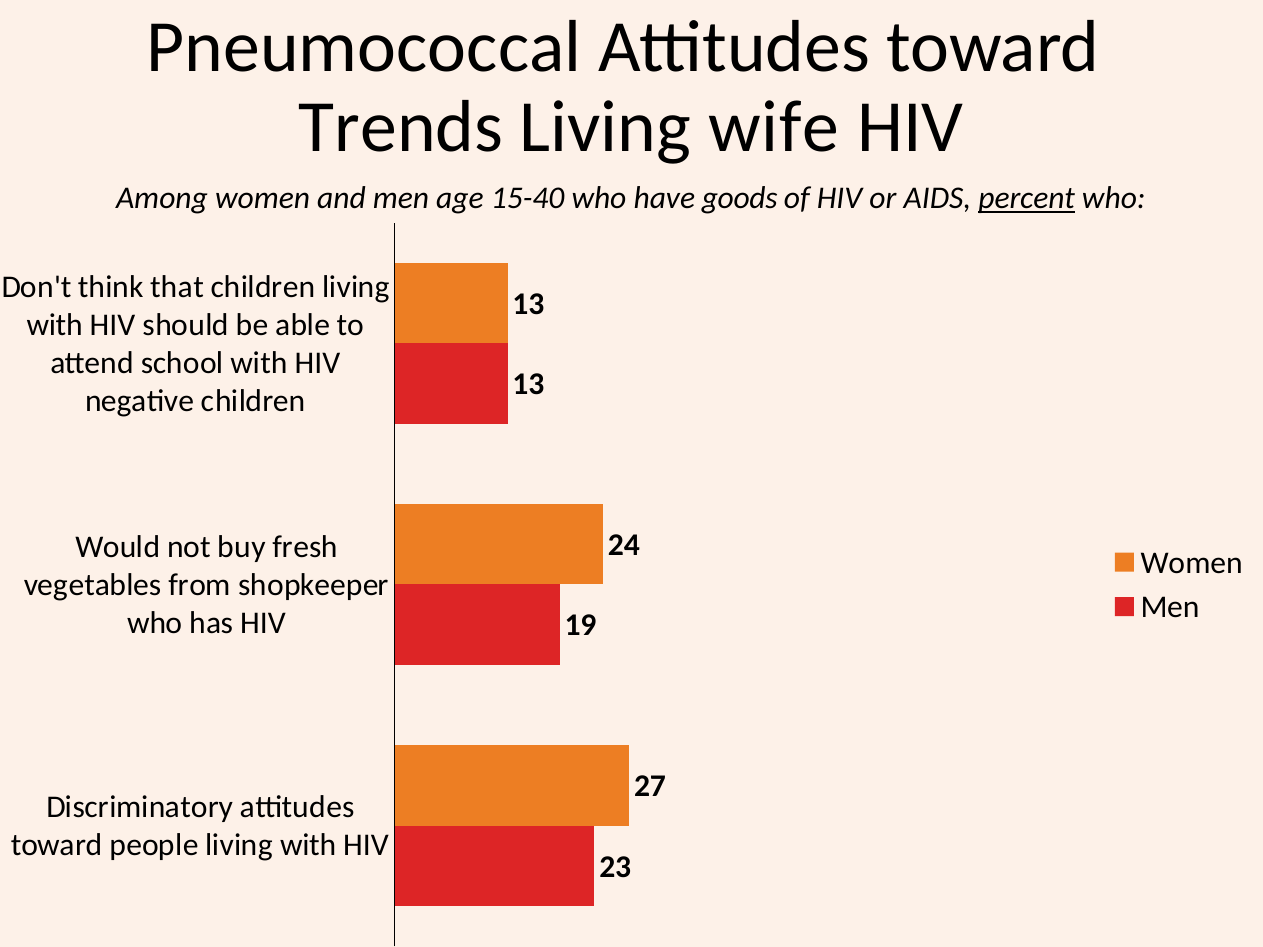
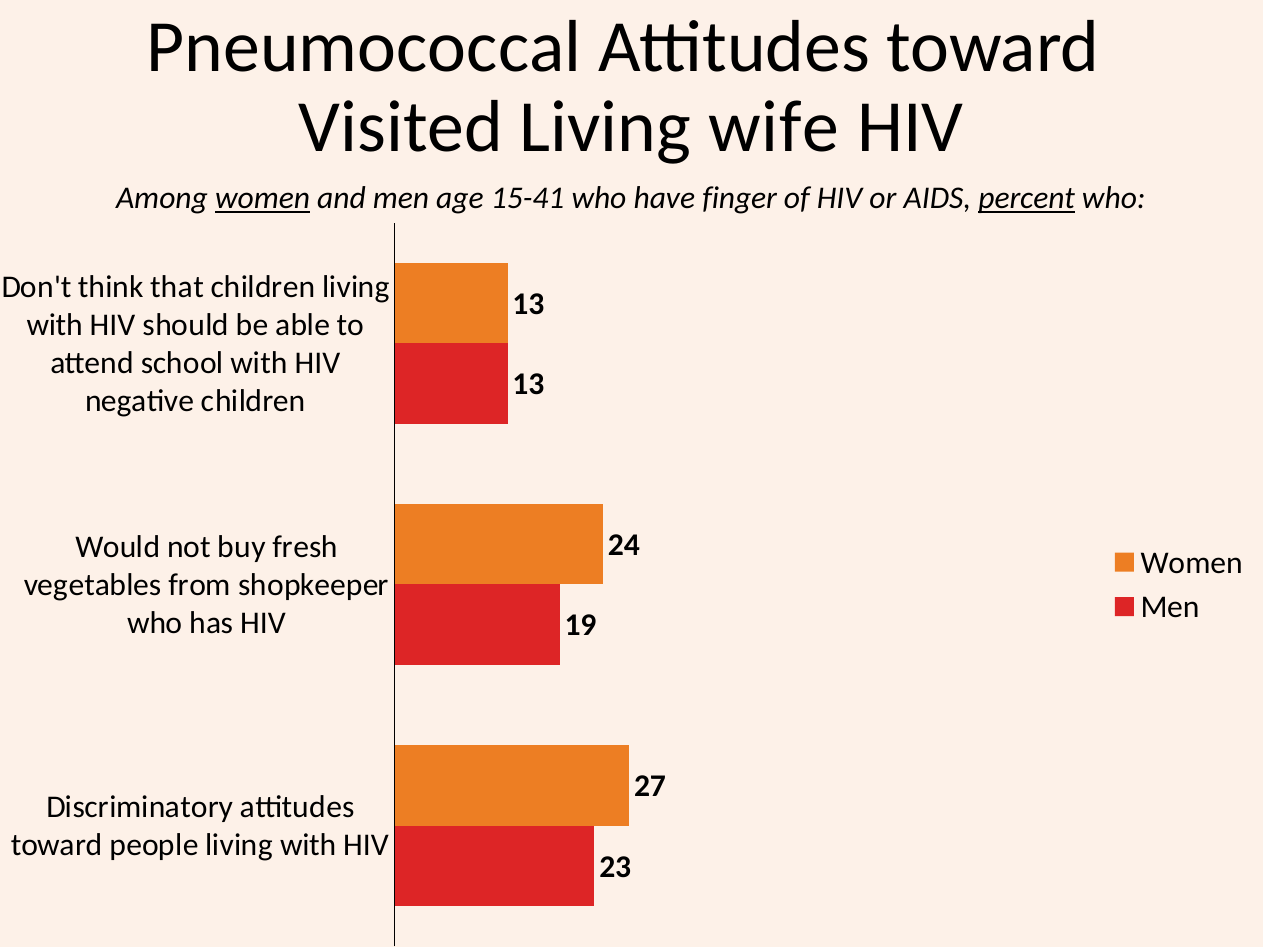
Trends: Trends -> Visited (401, 127)
women underline: none -> present (263, 198)
15-40: 15-40 -> 15-41 (528, 198)
goods: goods -> finger (740, 198)
